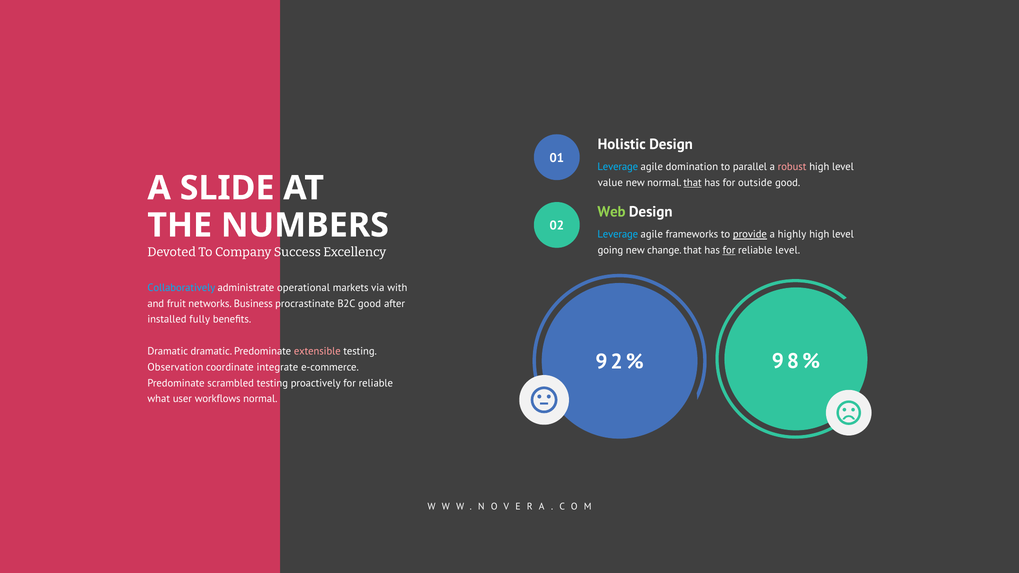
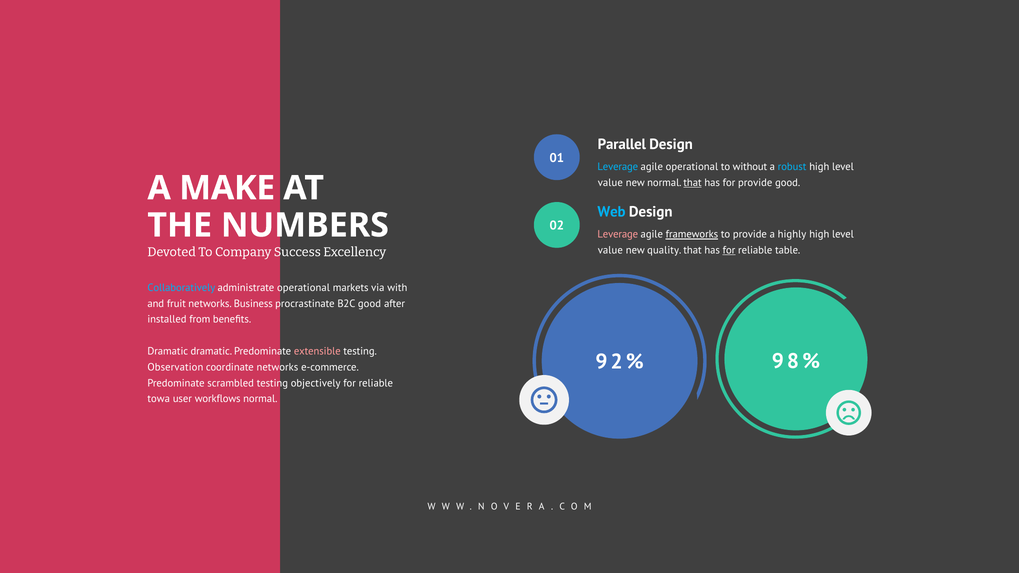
Holistic: Holistic -> Parallel (622, 144)
agile domination: domination -> operational (692, 167)
parallel: parallel -> without (750, 167)
robust colour: pink -> light blue (792, 167)
for outside: outside -> provide (755, 183)
SLIDE: SLIDE -> MAKE (227, 188)
Web colour: light green -> light blue (612, 212)
Leverage colour: light blue -> pink (618, 234)
frameworks underline: none -> present (692, 234)
provide underline: present -> none (750, 234)
going: going -> value (610, 250)
change: change -> quality (664, 250)
reliable level: level -> table (788, 250)
fully: fully -> from (200, 320)
coordinate integrate: integrate -> networks (277, 367)
proactively: proactively -> objectively (316, 383)
what: what -> towa (159, 399)
